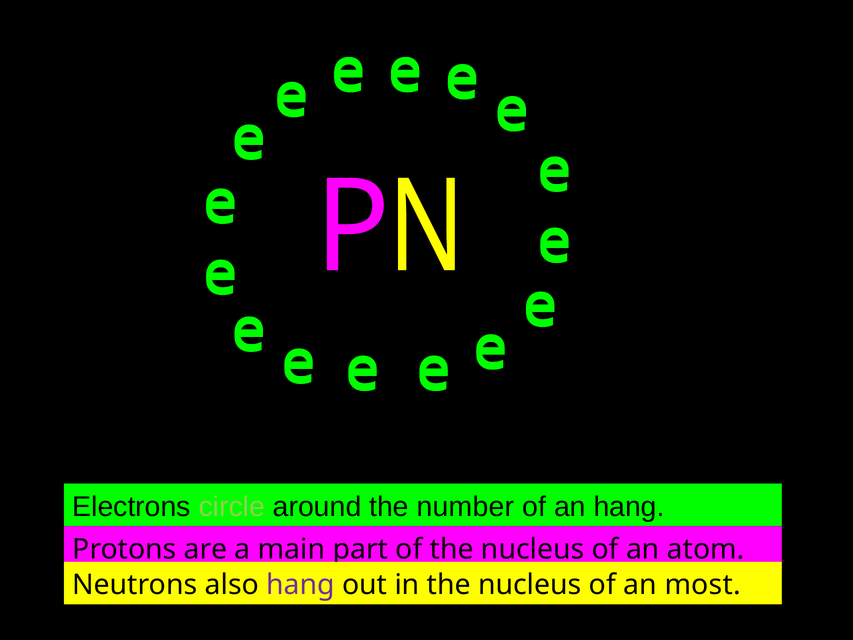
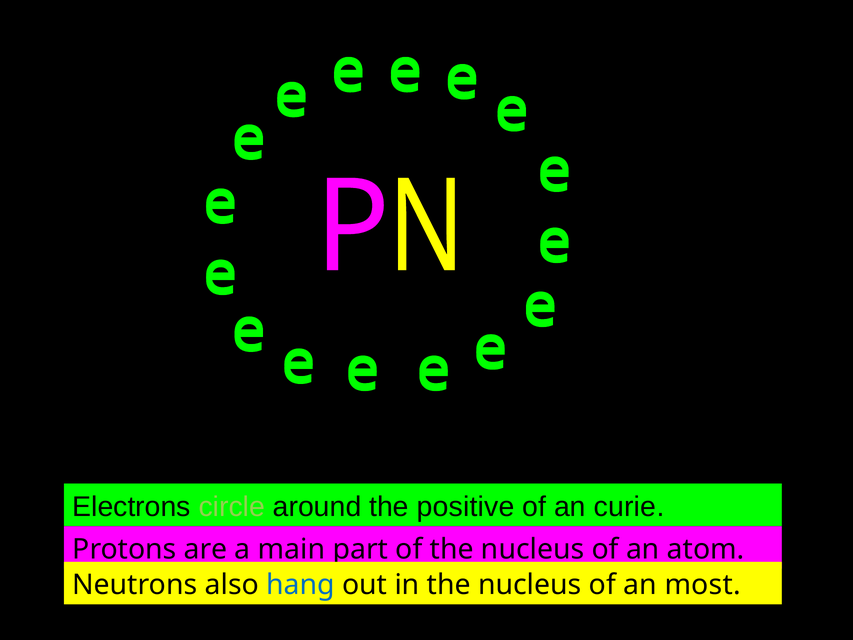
number: number -> positive (465, 507)
an hang: hang -> curie (629, 507)
hang colour: purple -> blue (301, 585)
